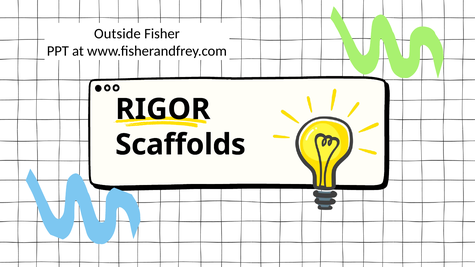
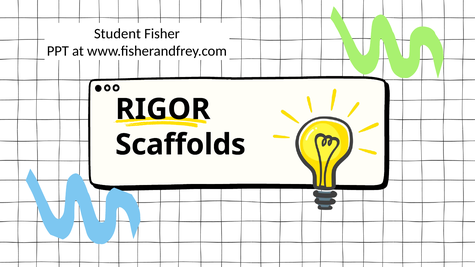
Outside: Outside -> Student (117, 34)
